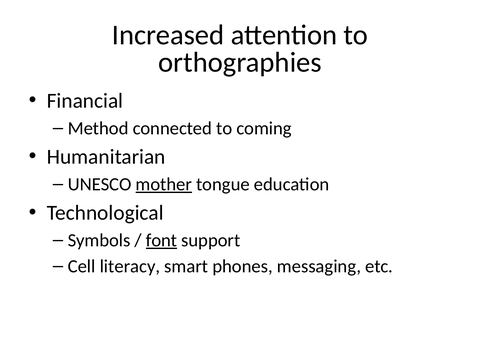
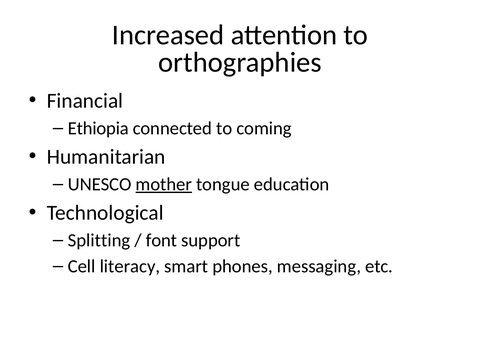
Method: Method -> Ethiopia (98, 128)
Symbols: Symbols -> Splitting (99, 240)
font underline: present -> none (162, 240)
